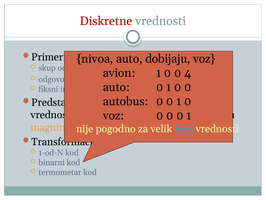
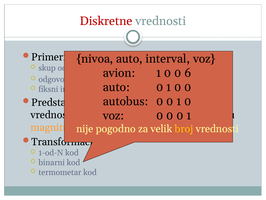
auto dobijaju: dobijaju -> interval (168, 59)
4: 4 -> 6 (188, 73)
broj colour: light blue -> yellow (184, 129)
